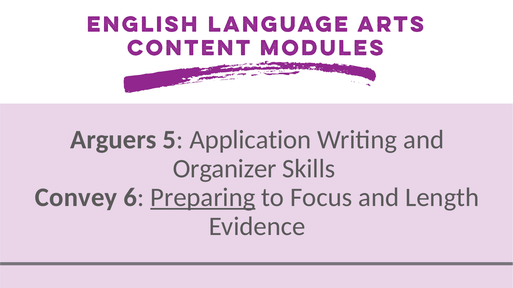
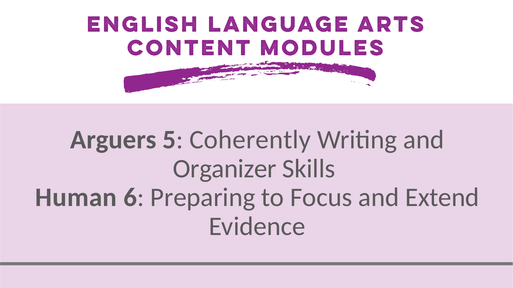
Application: Application -> Coherently (250, 140)
Convey: Convey -> Human (76, 198)
Preparing underline: present -> none (203, 198)
Length: Length -> Extend (442, 198)
